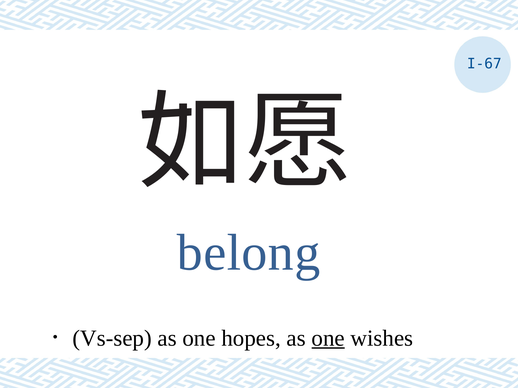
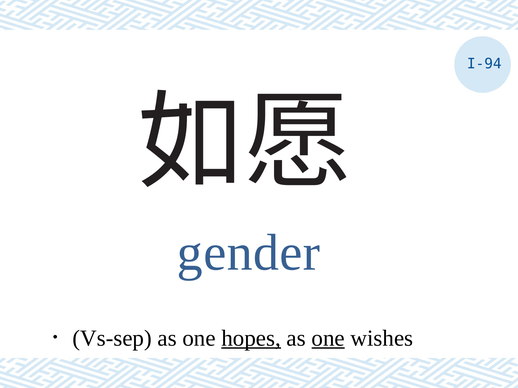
I-67: I-67 -> I-94 (484, 64)
belong: belong -> gender (249, 253)
hopes underline: none -> present (251, 339)
